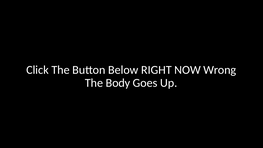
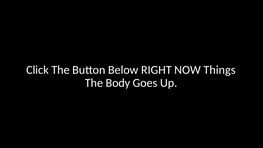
Wrong: Wrong -> Things (220, 70)
